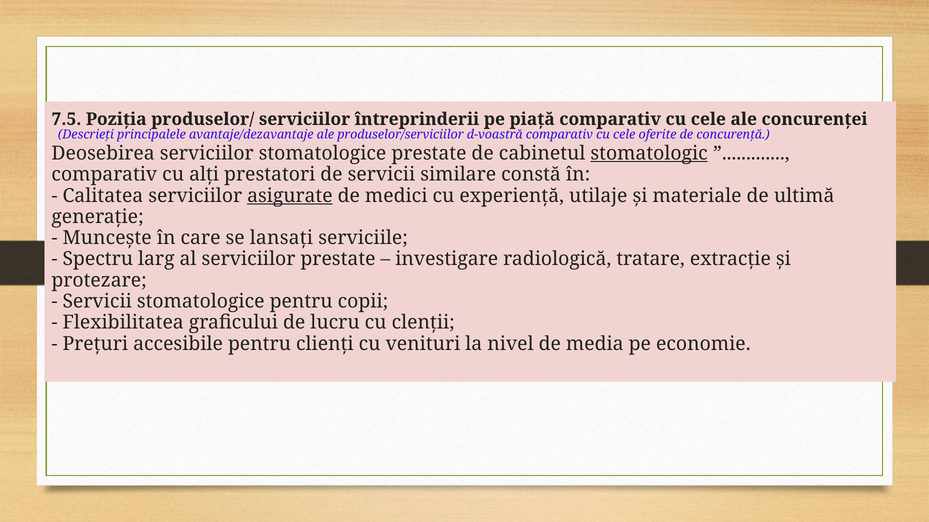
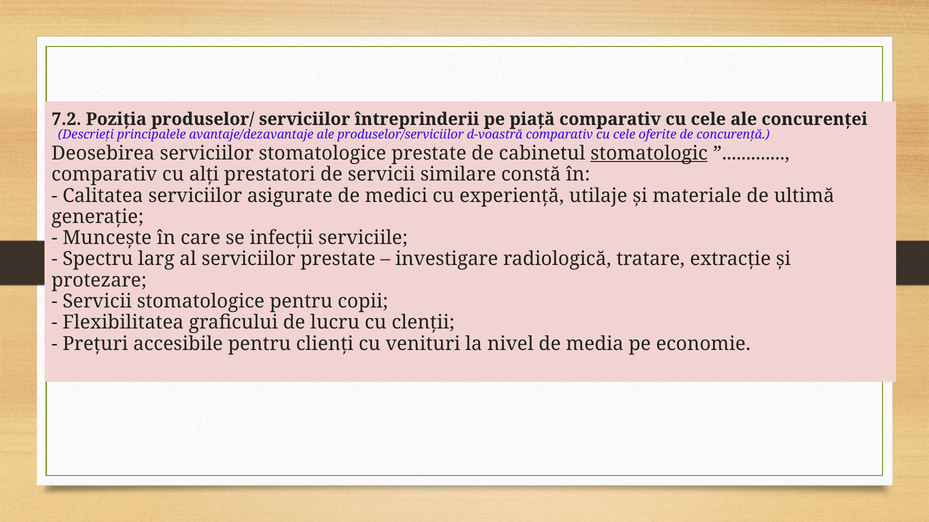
7.5: 7.5 -> 7.2 (66, 119)
asigurate underline: present -> none (290, 196)
lansați: lansați -> infecții (282, 238)
